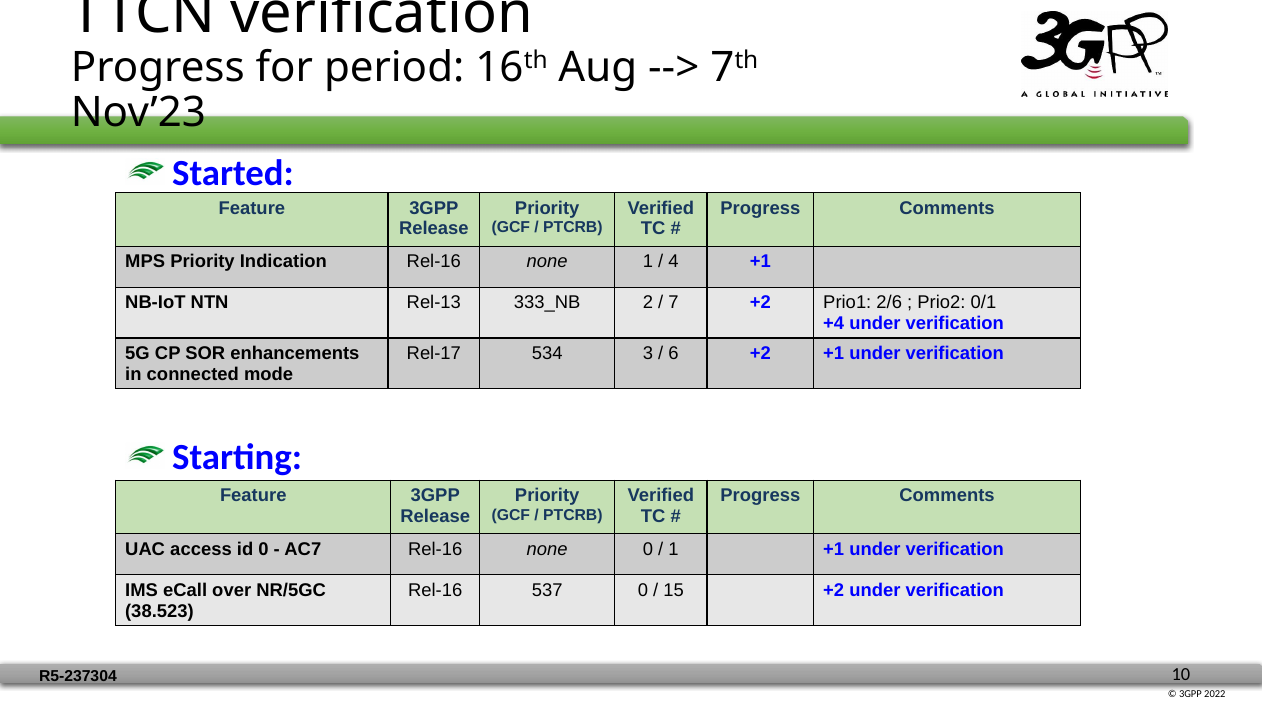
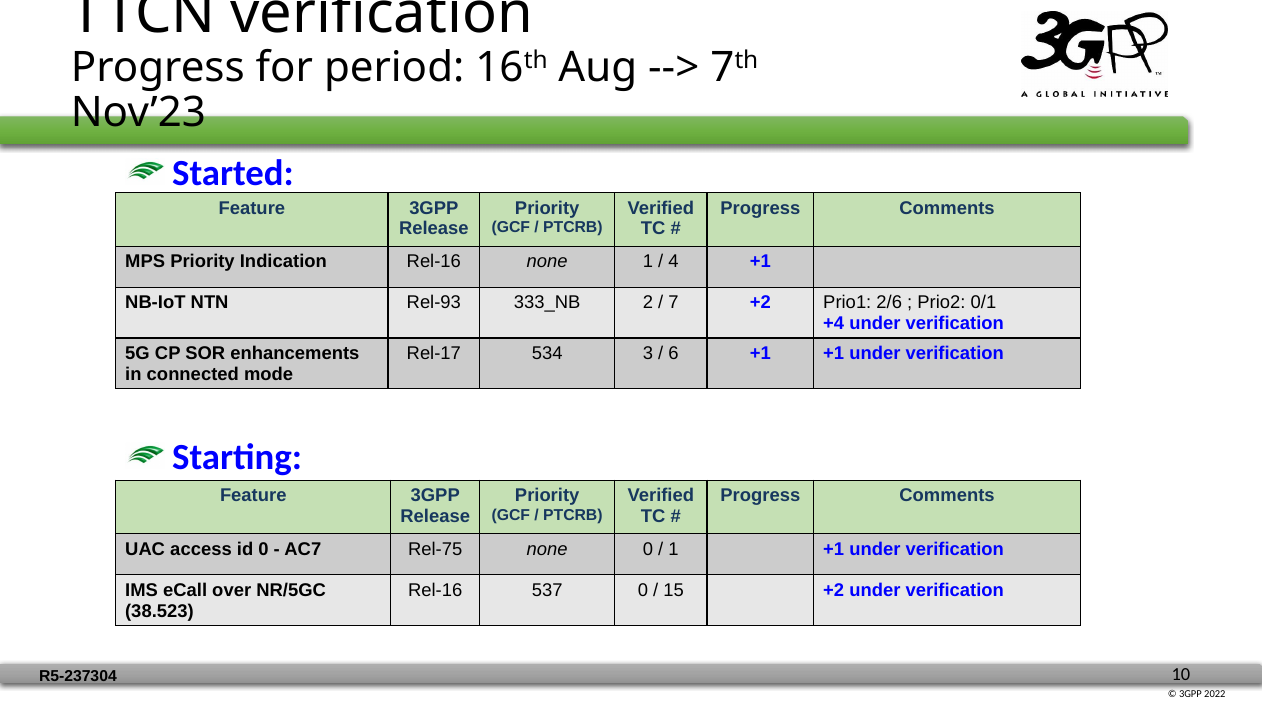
Rel-13: Rel-13 -> Rel-93 (434, 303)
6 +2: +2 -> +1 (760, 353)
AC7 Rel-16: Rel-16 -> Rel-75 (435, 549)
